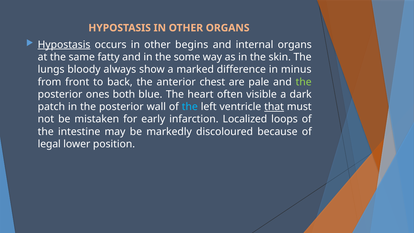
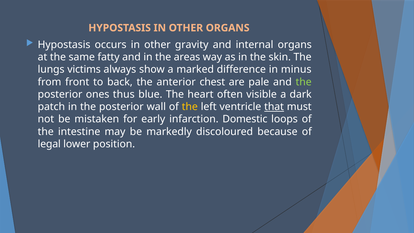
Hypostasis underline: present -> none (64, 45)
begins: begins -> gravity (192, 45)
some: some -> areas (187, 57)
bloody: bloody -> victims (84, 69)
both: both -> thus (124, 94)
the colour: light blue -> yellow (190, 107)
Localized: Localized -> Domestic (245, 119)
